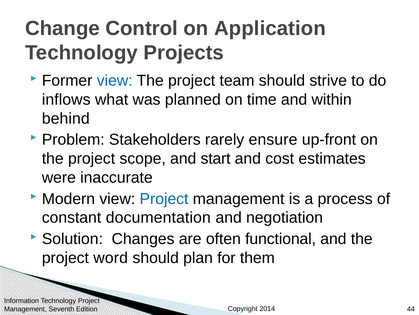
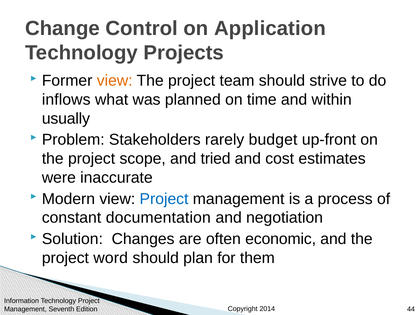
view colour: blue -> orange (115, 80)
behind: behind -> usually (66, 118)
ensure: ensure -> budget (273, 139)
start: start -> tried (216, 158)
functional: functional -> economic (281, 238)
